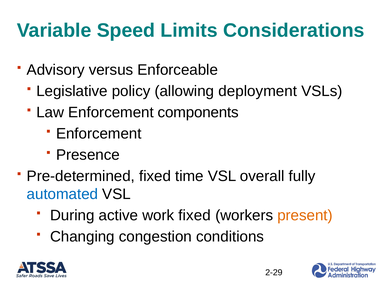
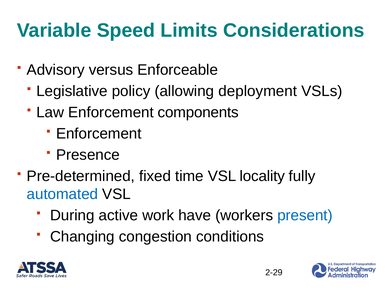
overall: overall -> locality (262, 176)
work fixed: fixed -> have (195, 215)
present colour: orange -> blue (305, 215)
